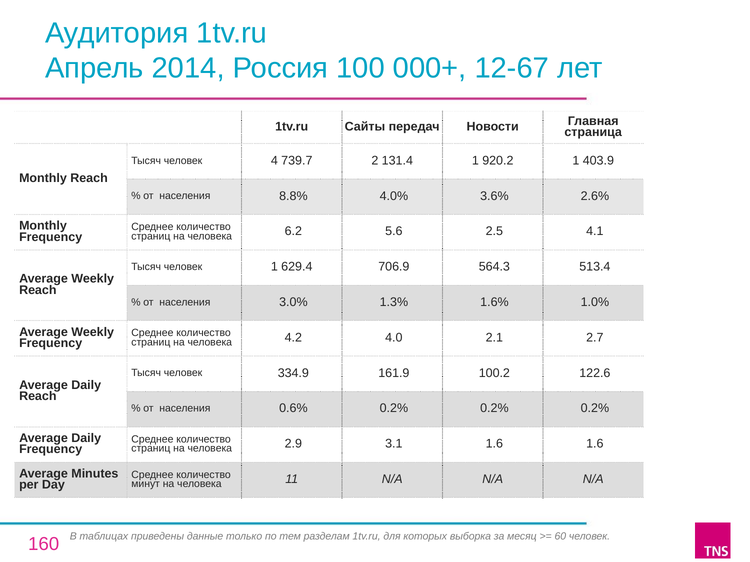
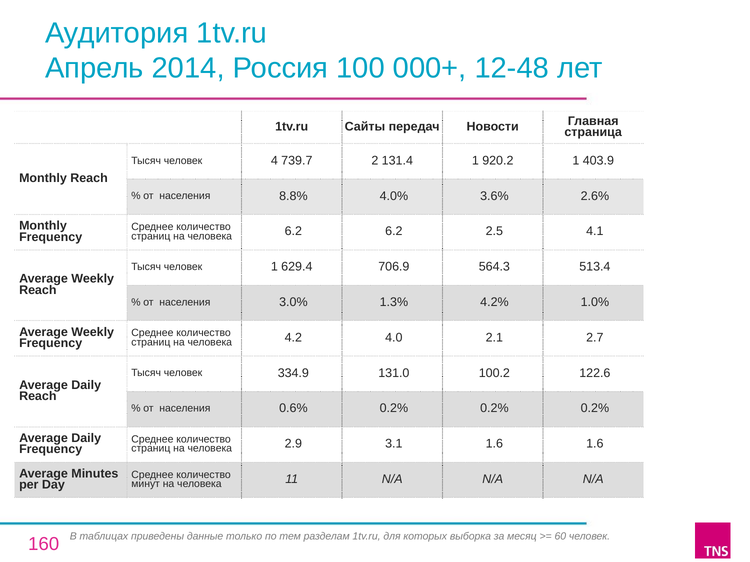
12-67: 12-67 -> 12-48 (512, 68)
6.2 5.6: 5.6 -> 6.2 (394, 232)
1.6%: 1.6% -> 4.2% (494, 302)
161.9: 161.9 -> 131.0 (394, 373)
